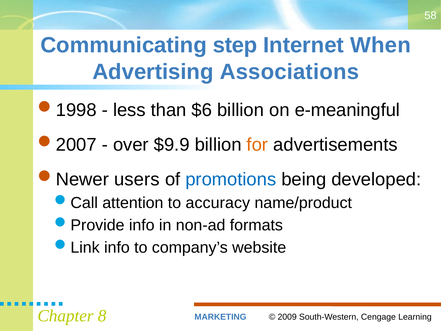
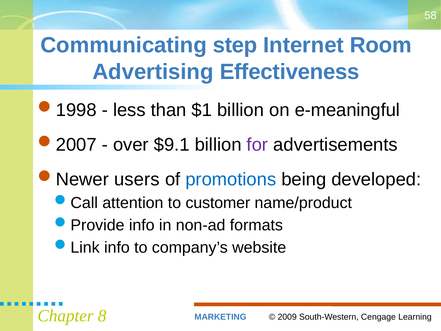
When: When -> Room (381, 45)
Associations: Associations -> Effectiveness (290, 72)
$6: $6 -> $1 (202, 110)
$9.9: $9.9 -> $9.1 (172, 145)
for colour: orange -> purple (257, 145)
accuracy: accuracy -> customer (218, 203)
